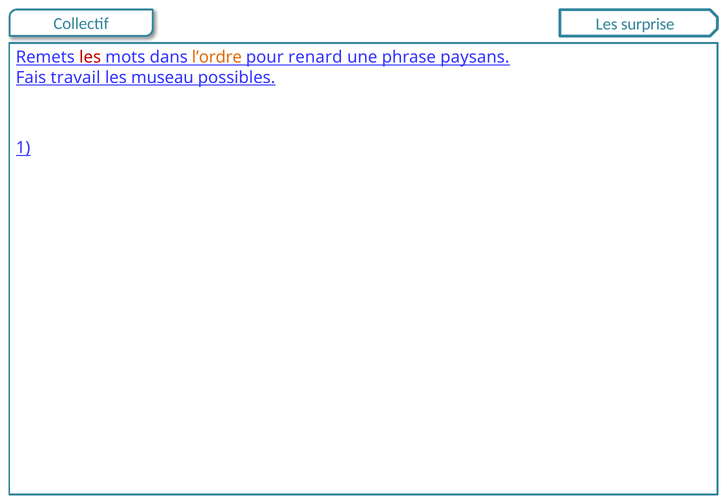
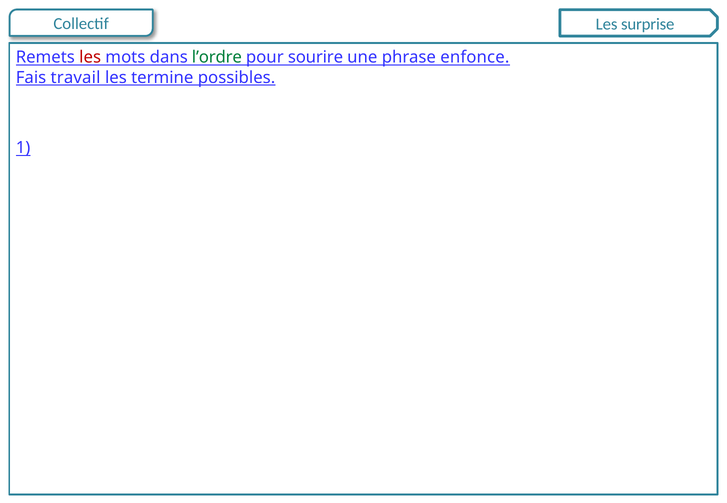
l’ordre colour: orange -> green (217, 57)
renard: renard -> sourire (315, 57)
paysans: paysans -> enfonce (475, 57)
museau: museau -> termine (162, 78)
